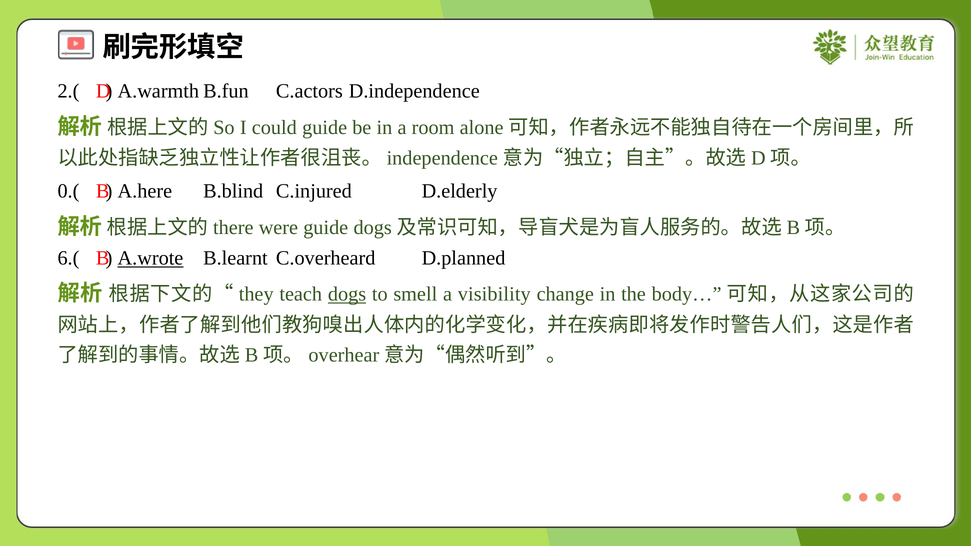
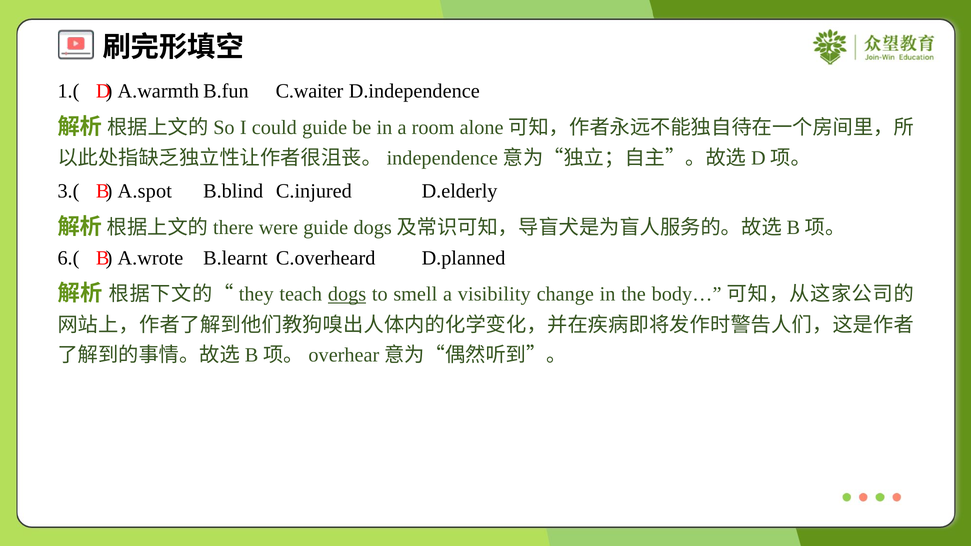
2.(: 2.( -> 1.( (68, 91)
C.actors: C.actors -> C.waiter (310, 91)
0.(: 0.( -> 3.( (68, 191)
A.here: A.here -> A.spot (145, 191)
A.wrote underline: present -> none (150, 258)
